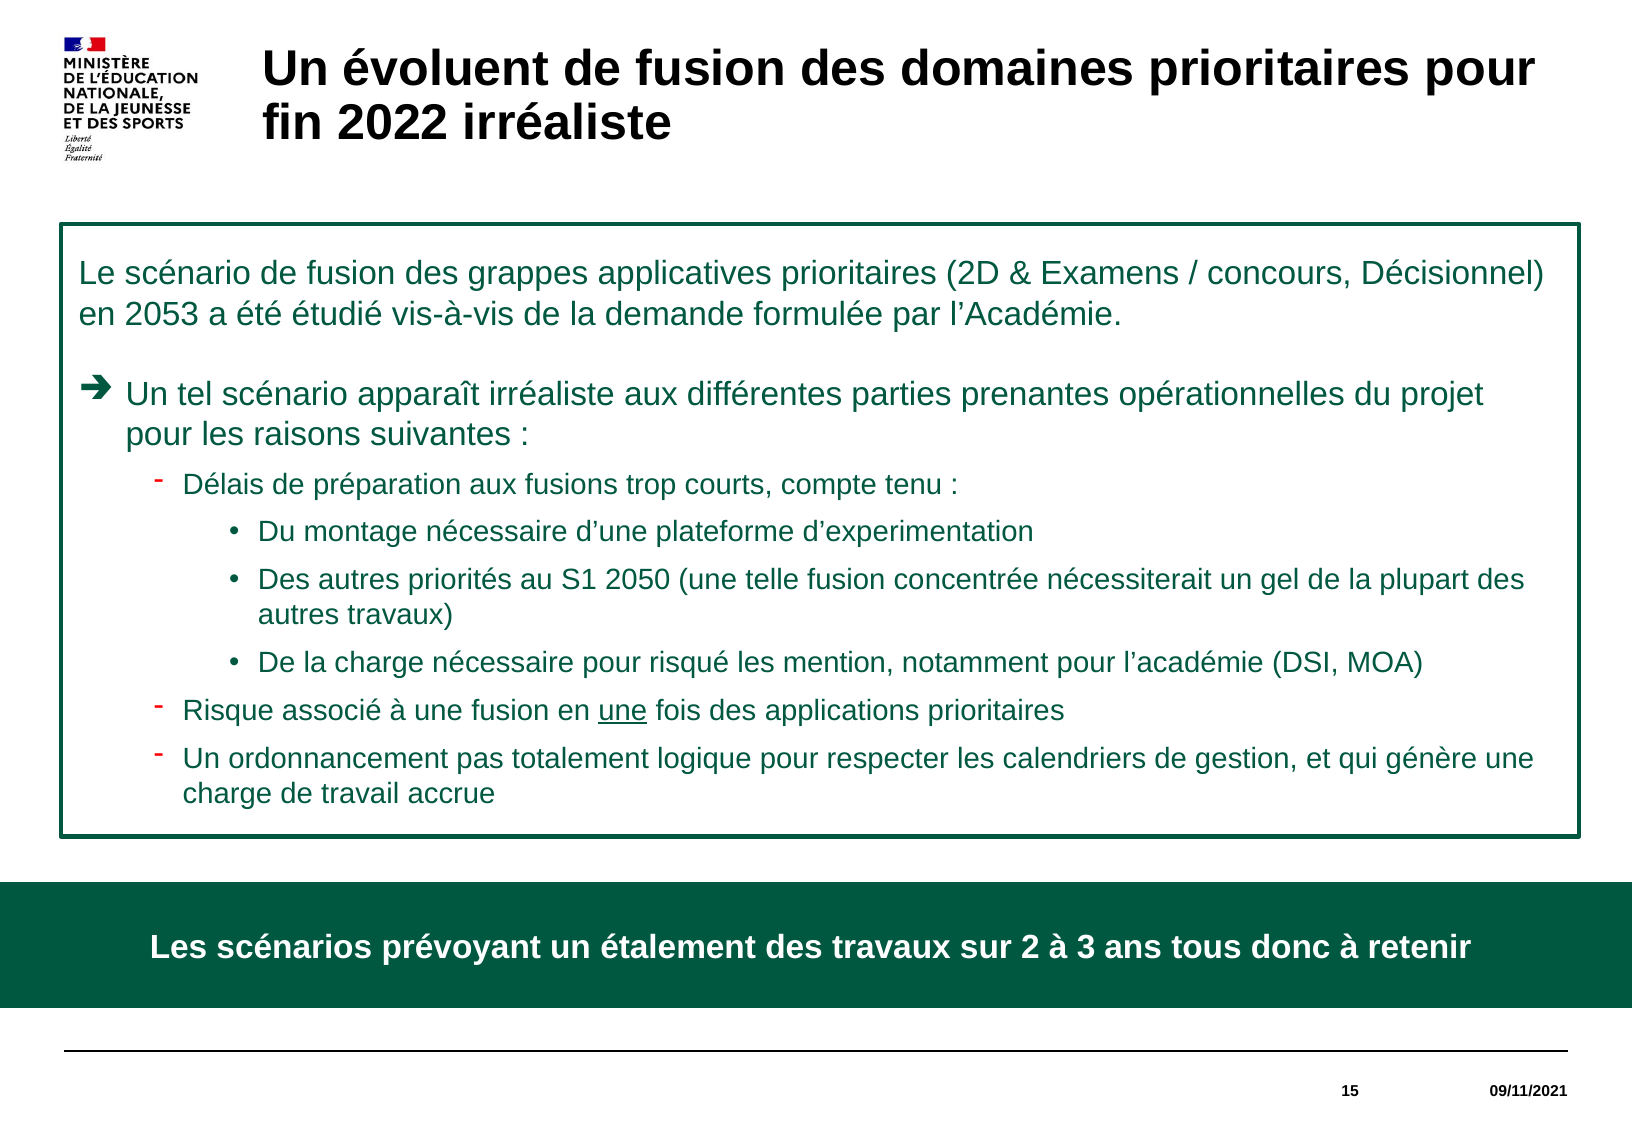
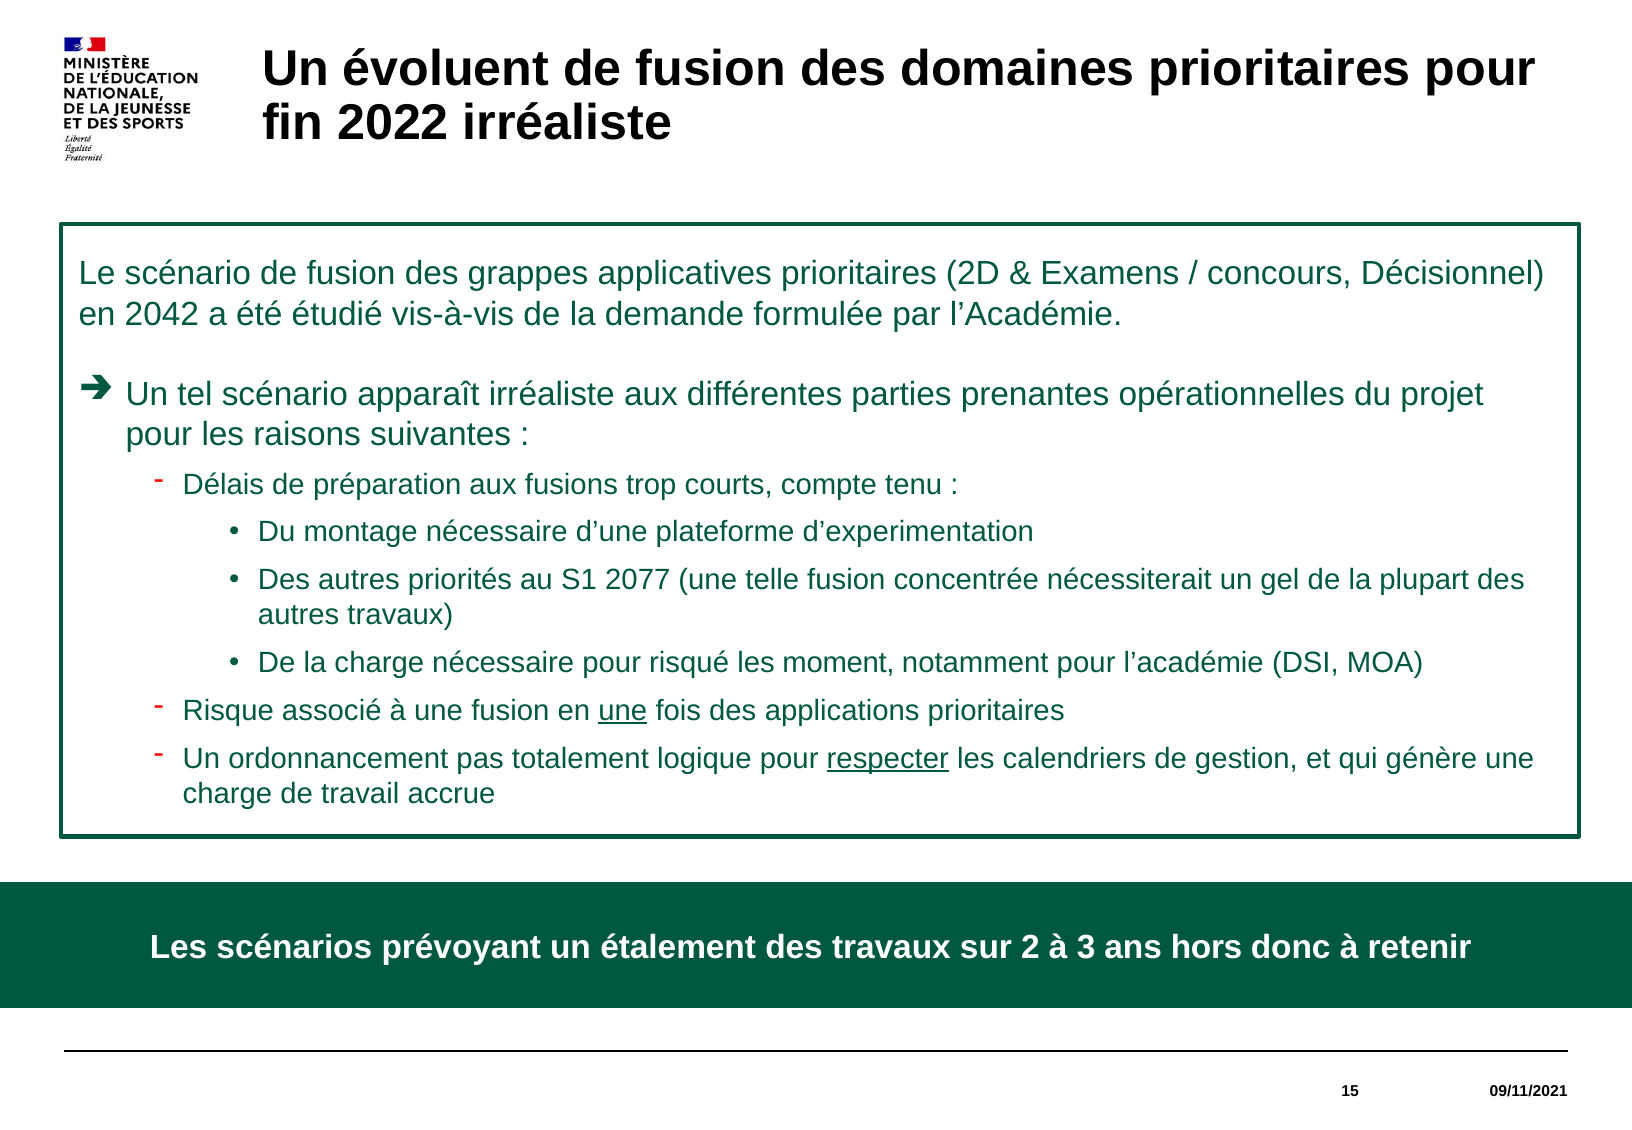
2053: 2053 -> 2042 (162, 314)
2050: 2050 -> 2077 (638, 580)
mention: mention -> moment (839, 663)
respecter underline: none -> present (888, 758)
tous: tous -> hors (1207, 947)
